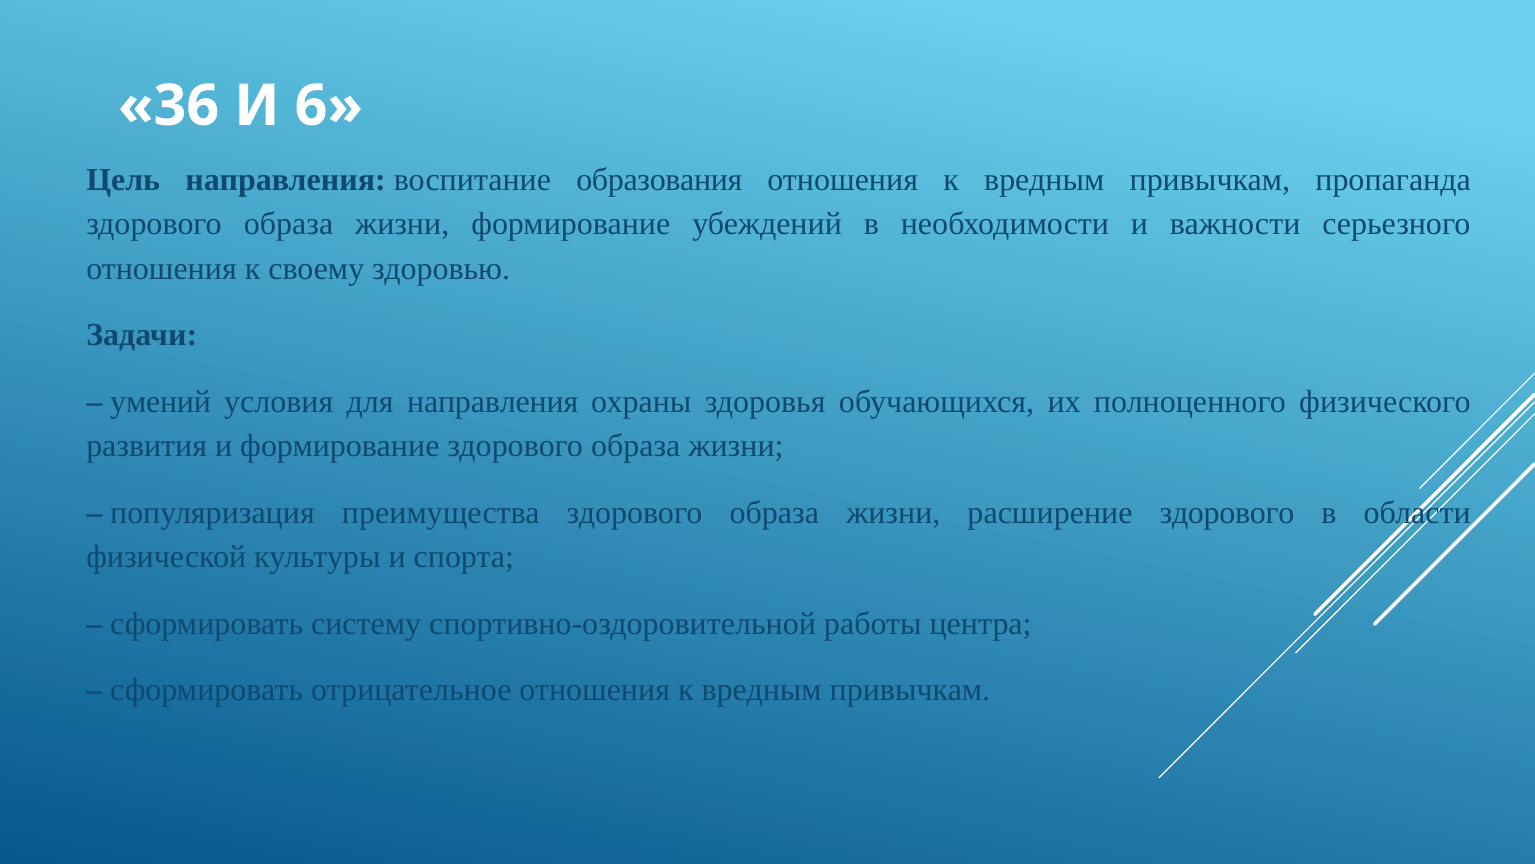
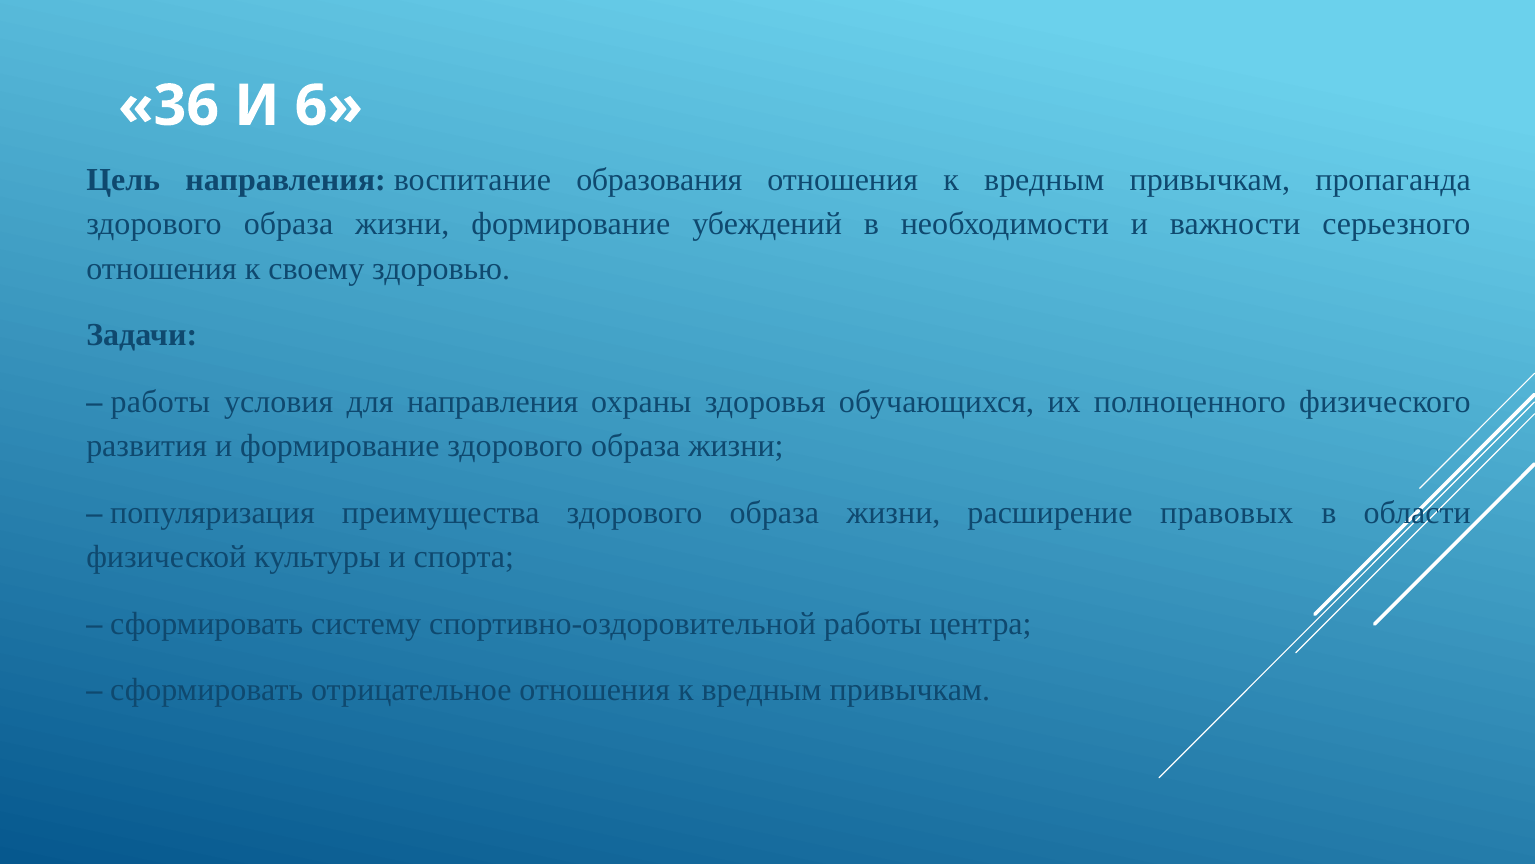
умений: умений -> работы (160, 402)
расширение здорового: здорового -> правовых (1227, 512)
